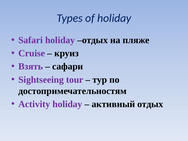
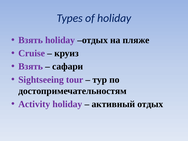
Safari: Safari -> Взять (31, 40)
